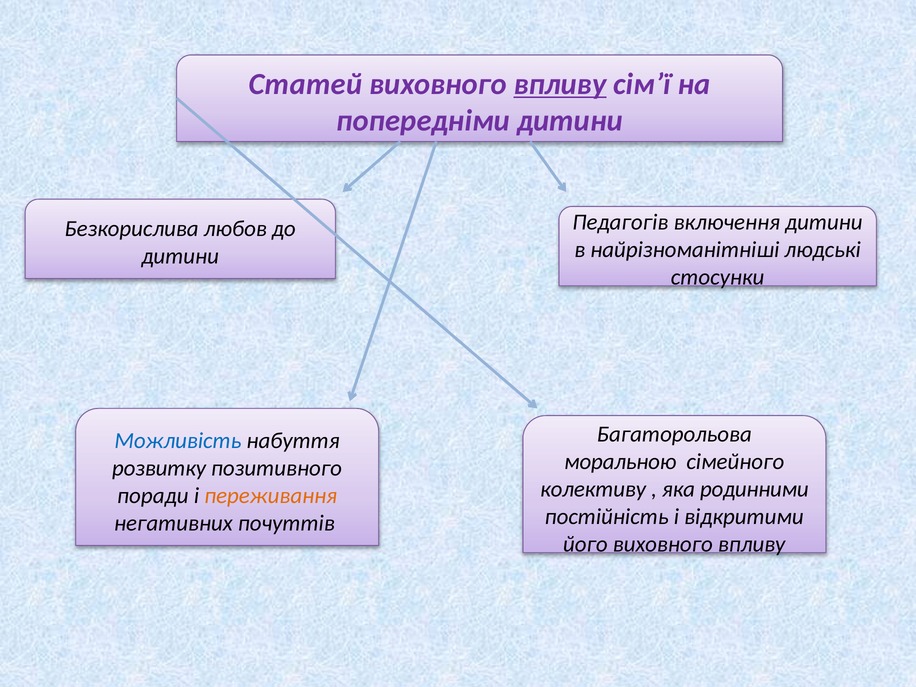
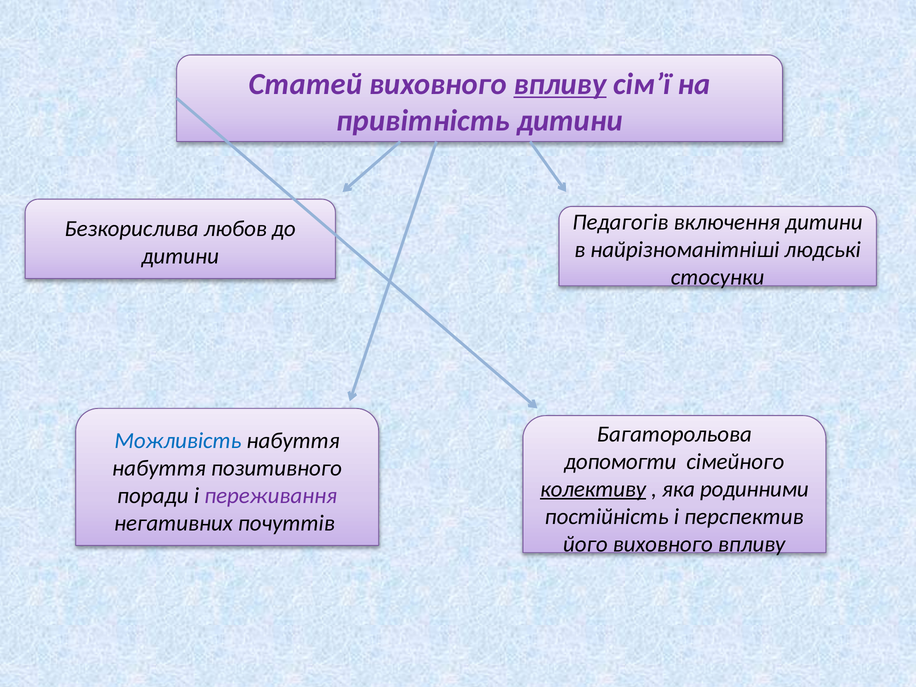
попередніми: попередніми -> привітність (423, 121)
моральною: моральною -> допомогти (620, 462)
розвитку: розвитку -> набуття (159, 468)
колективу underline: none -> present (593, 489)
переживання colour: orange -> purple (271, 496)
відкритими: відкритими -> перспектив (744, 517)
